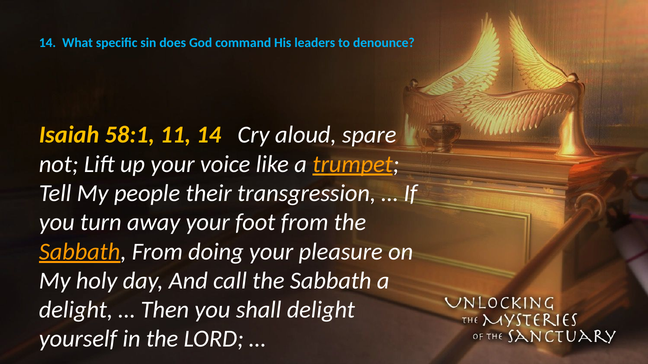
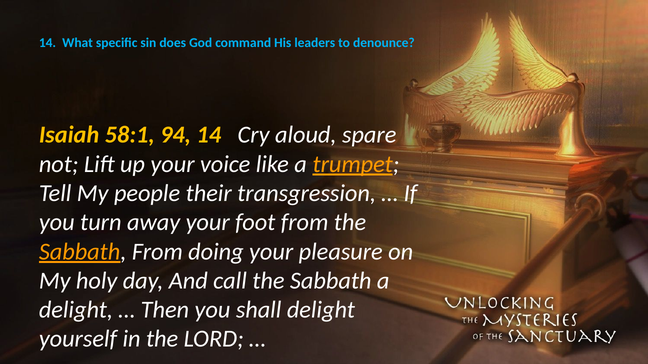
11: 11 -> 94 (176, 135)
